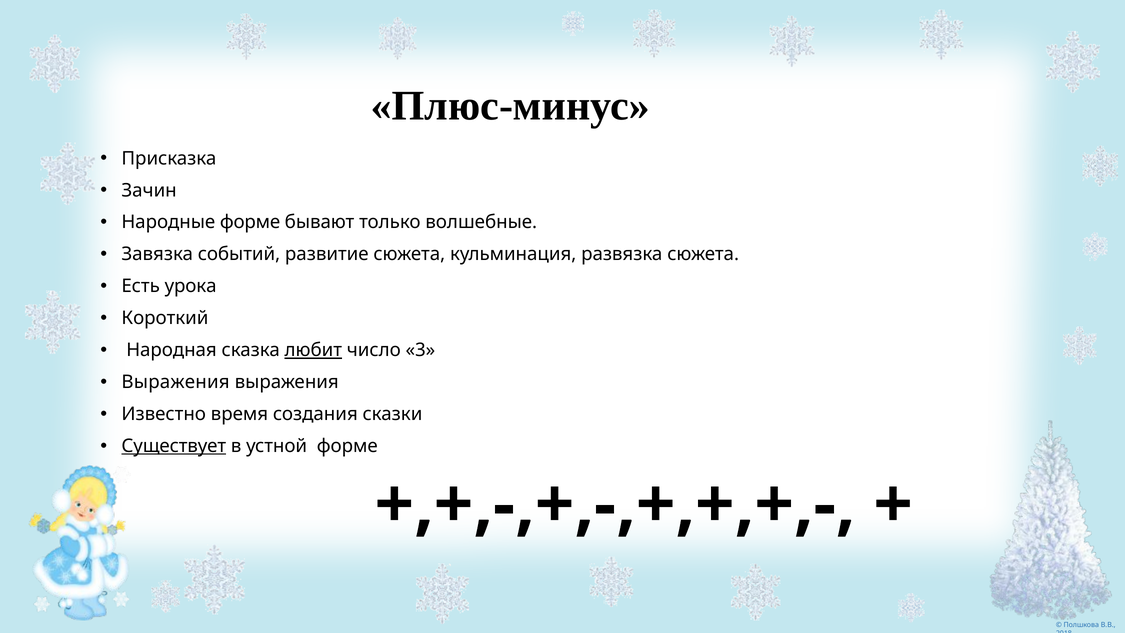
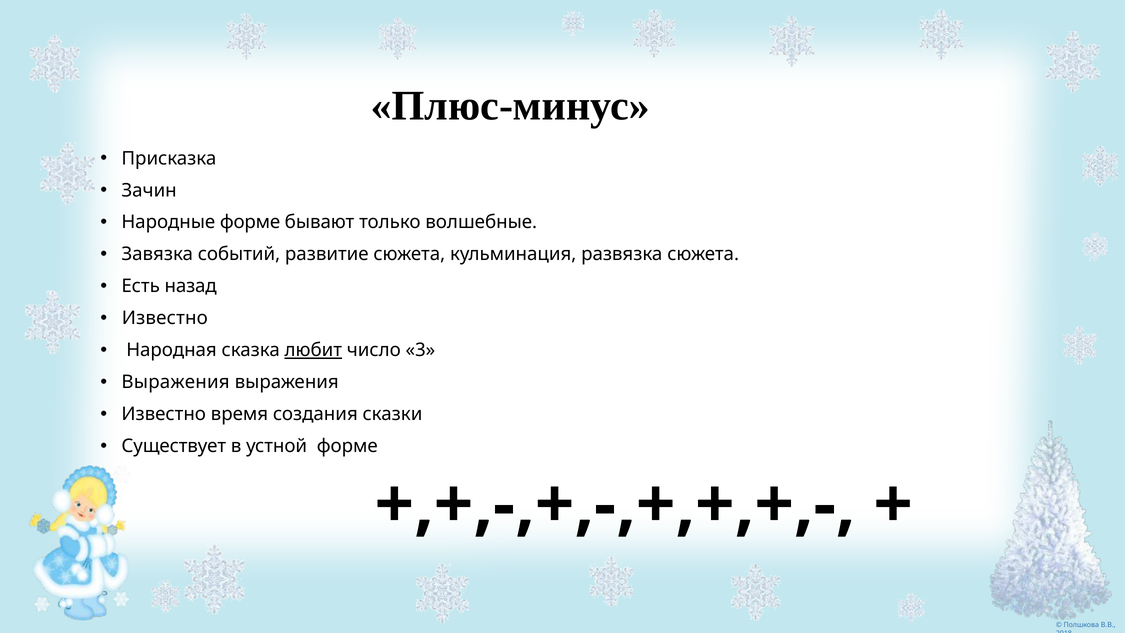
урока: урока -> назад (191, 286)
Короткий: Короткий -> Известно (165, 318)
Существует underline: present -> none (174, 446)
